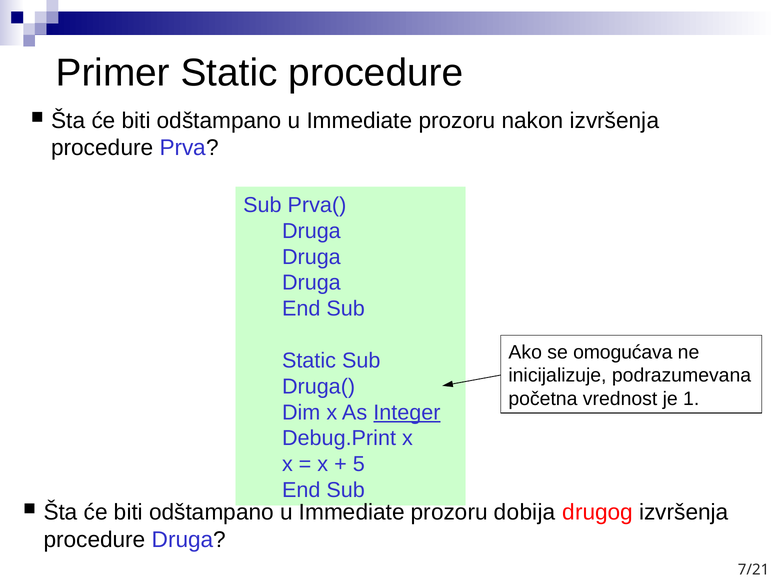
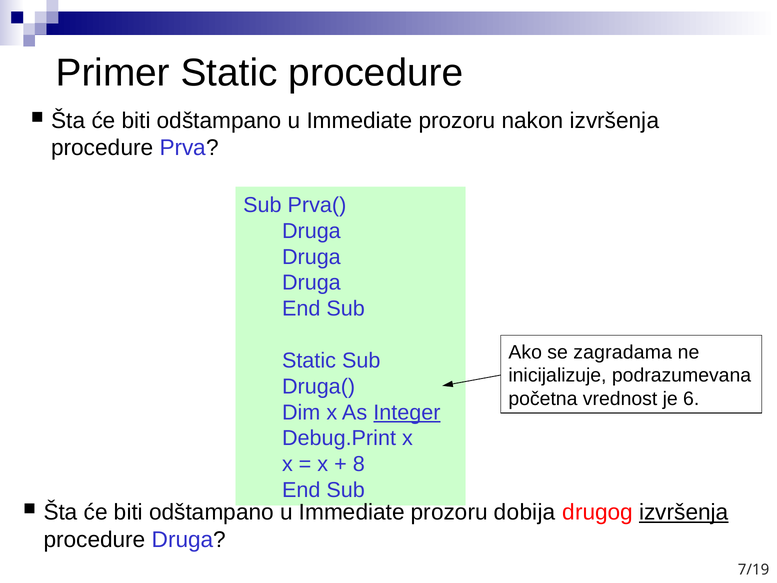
omogućava: omogućava -> zagradama (623, 352)
1: 1 -> 6 (691, 399)
5: 5 -> 8 (359, 464)
izvršenja underline: none -> present (684, 512)
7/21: 7/21 -> 7/19 (754, 570)
